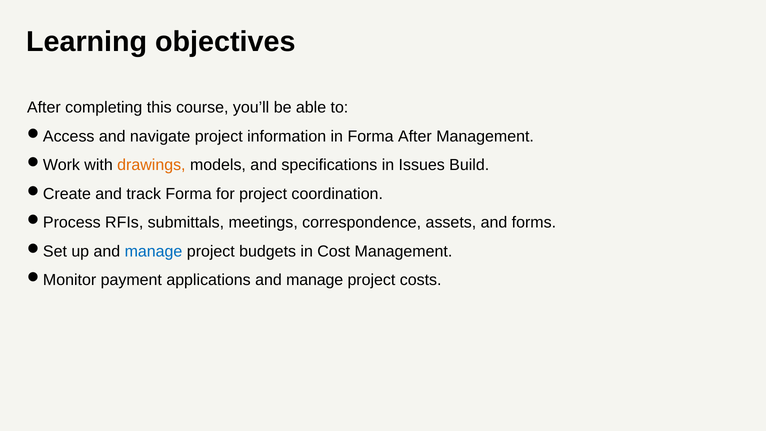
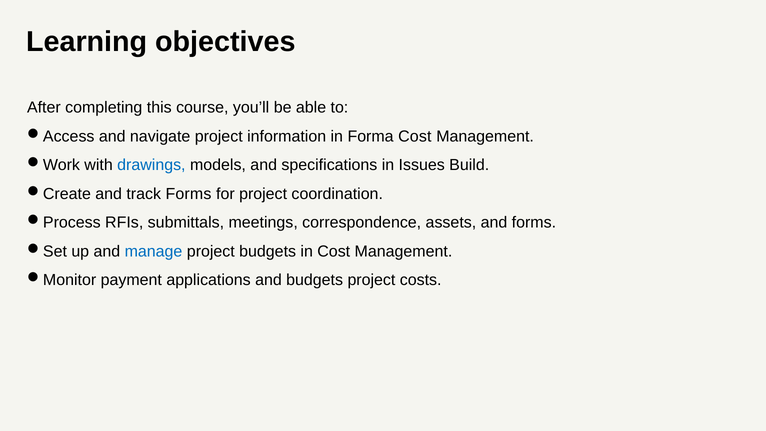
Forma After: After -> Cost (415, 136)
drawings colour: orange -> blue (151, 165)
track Forma: Forma -> Forms (188, 194)
applications and manage: manage -> budgets (315, 280)
